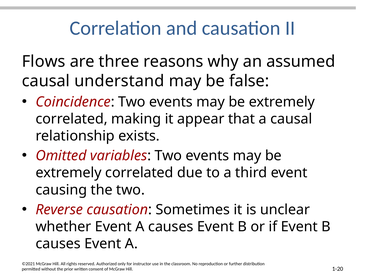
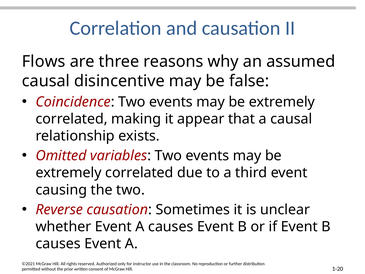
understand: understand -> disincentive (119, 81)
